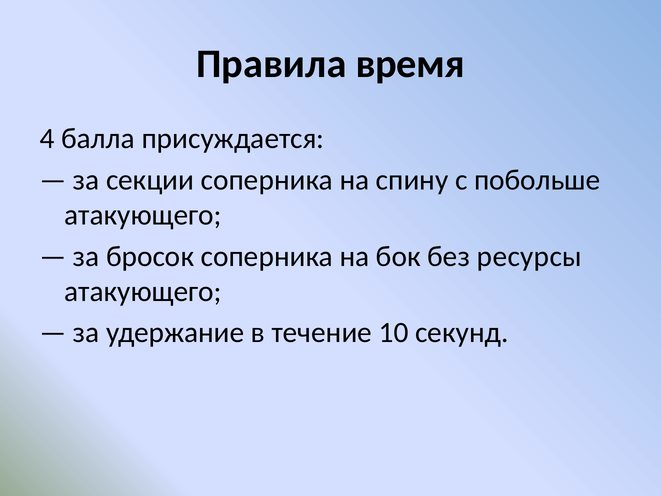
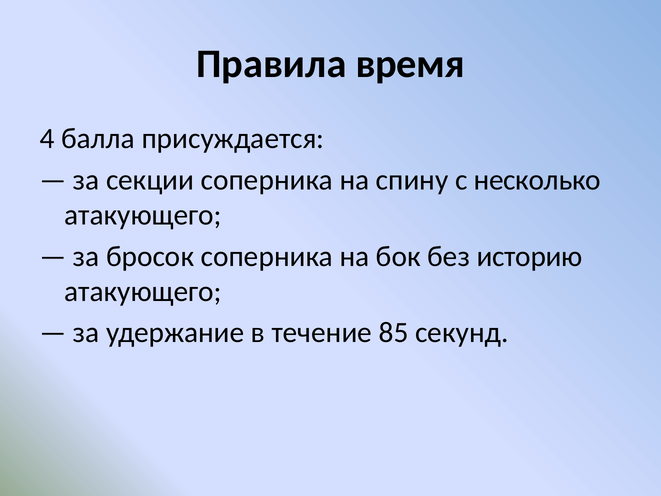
побольше: побольше -> несколько (537, 180)
ресурсы: ресурсы -> историю (530, 256)
10: 10 -> 85 (394, 333)
